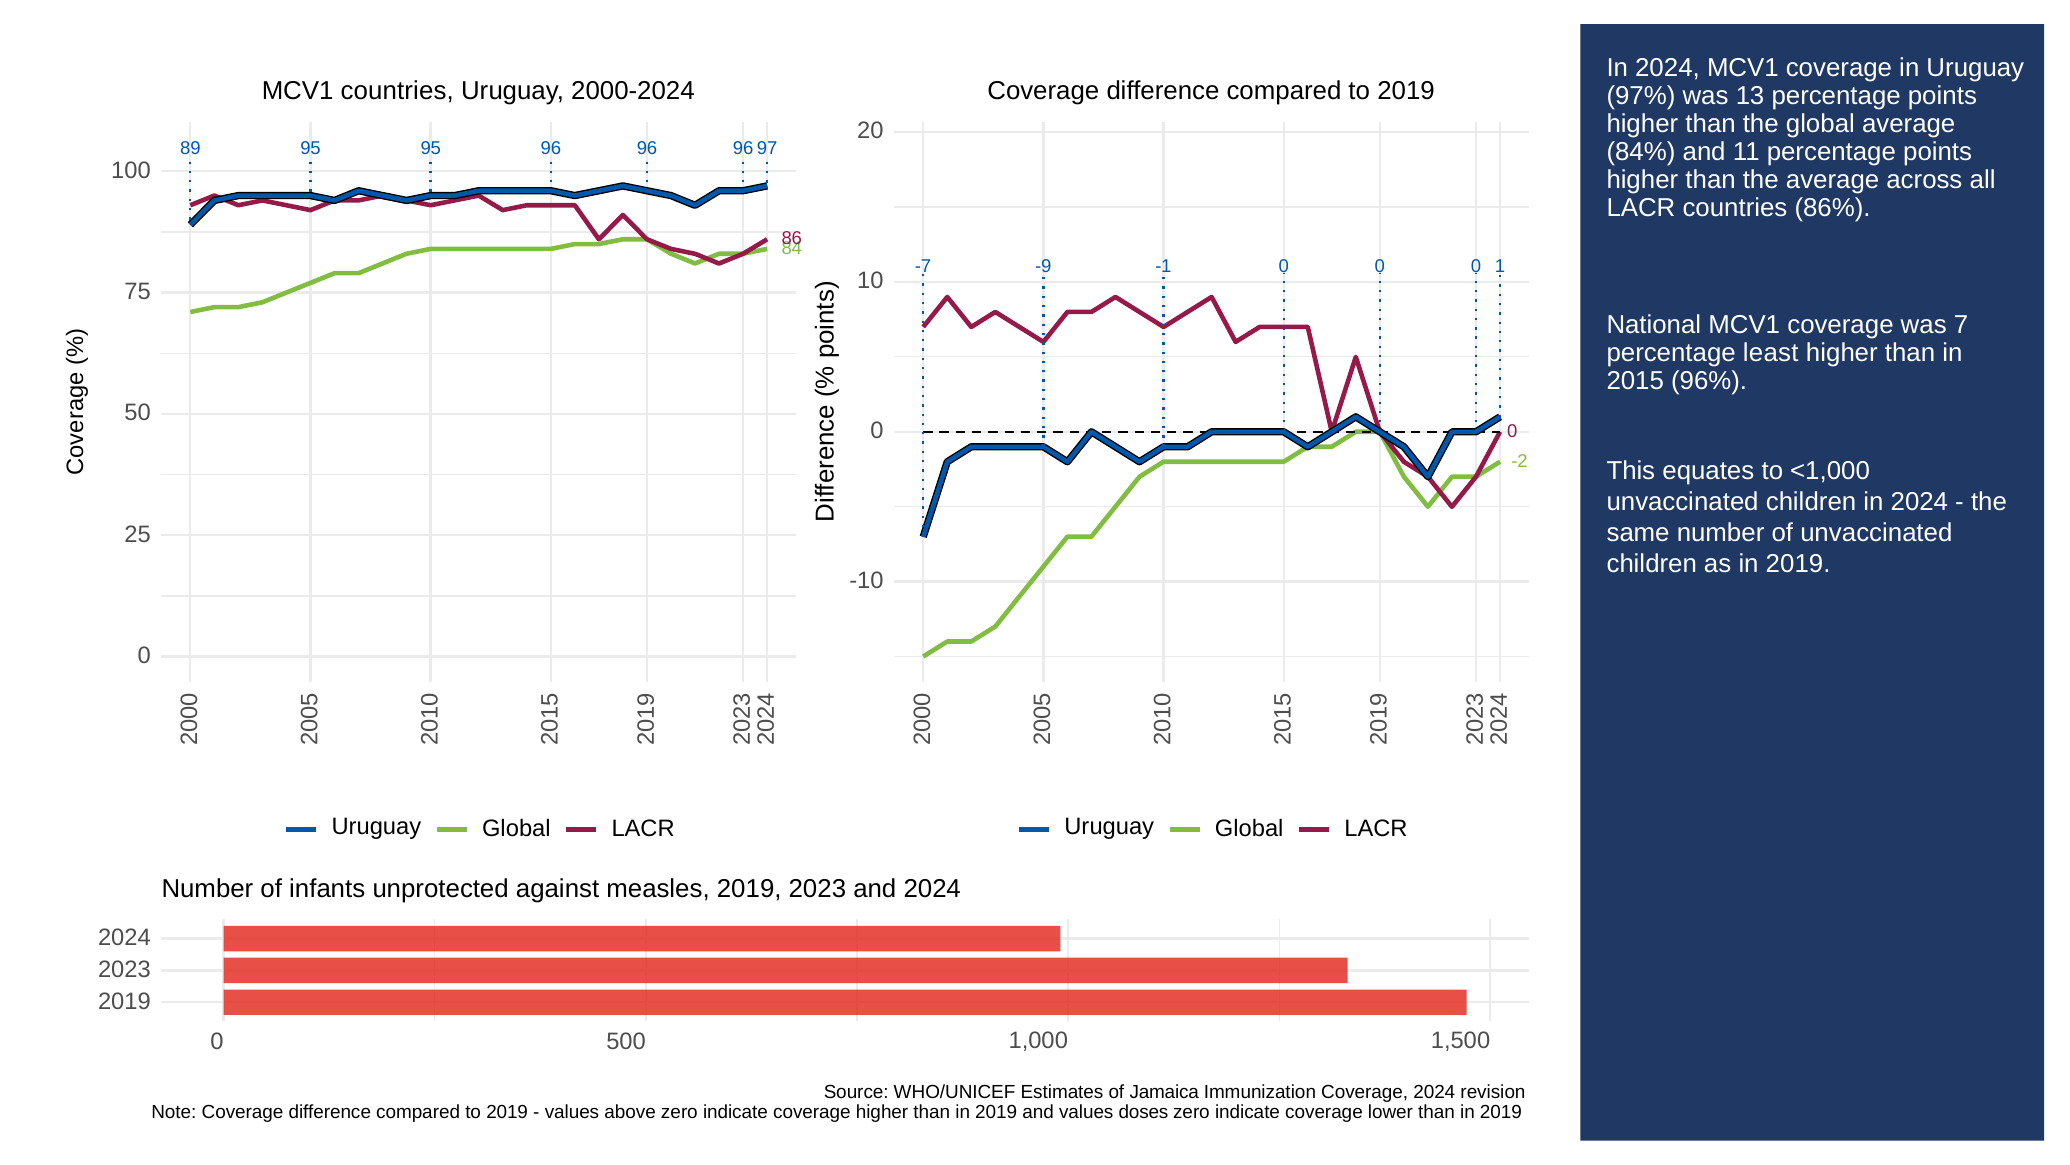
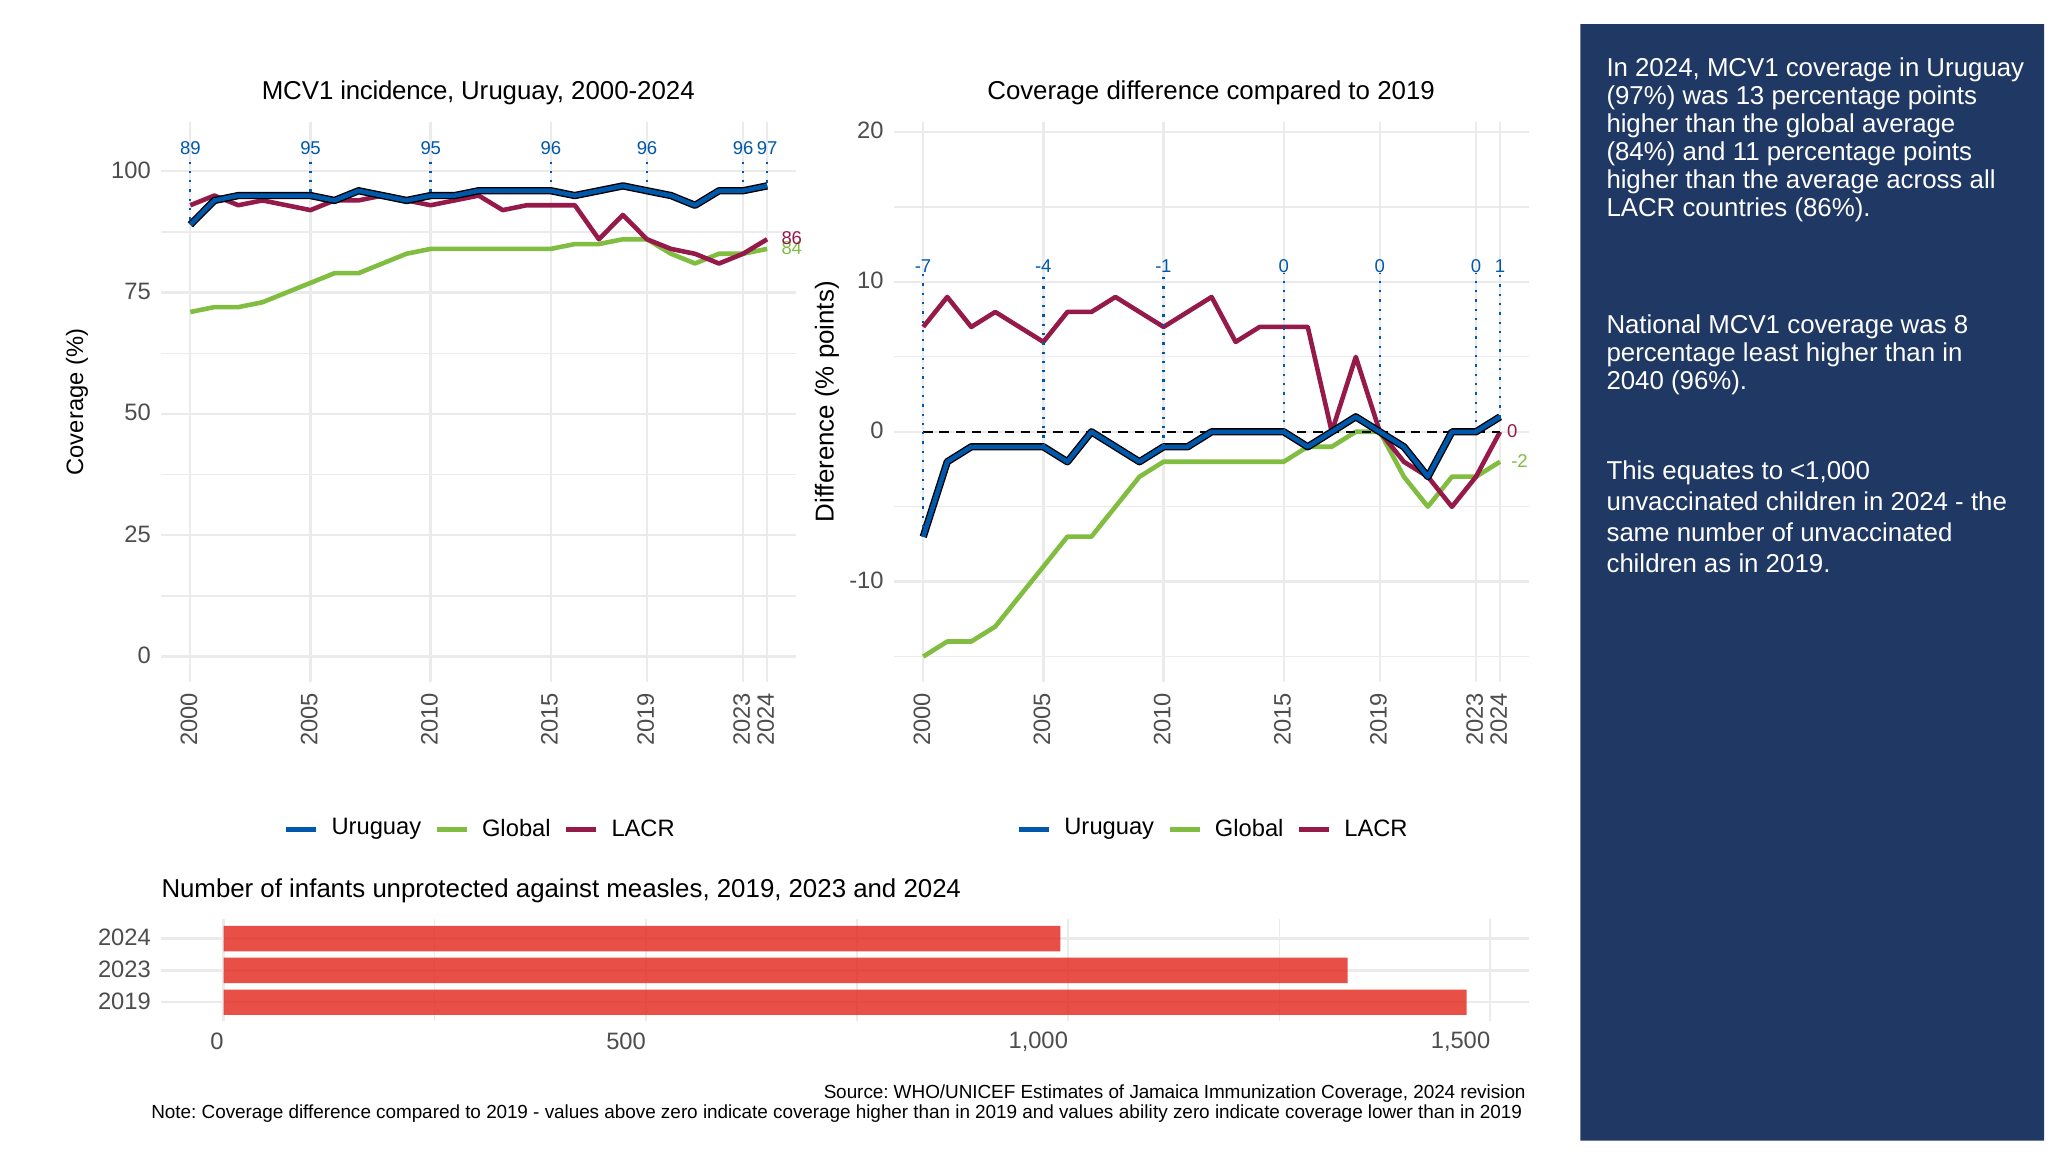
MCV1 countries: countries -> incidence (397, 91)
-9: -9 -> -4 (1043, 266)
7: 7 -> 8 (1961, 325)
2015: 2015 -> 2040 (1635, 381)
doses: doses -> ability (1143, 1112)
